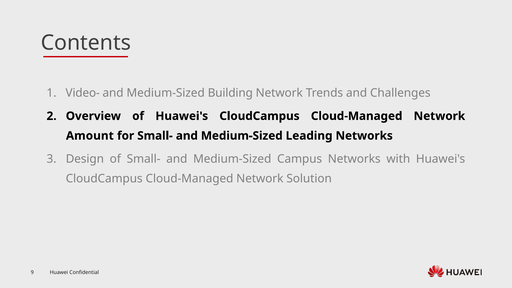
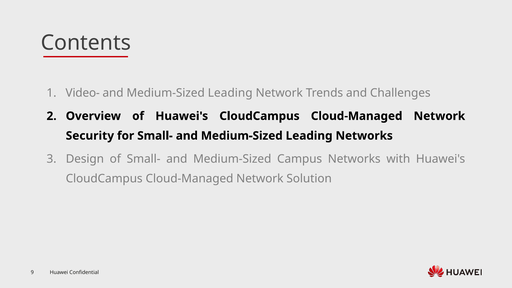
Building: Building -> Leading (230, 93)
Amount: Amount -> Security (90, 136)
